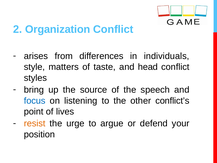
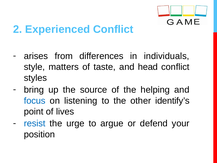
Organization: Organization -> Experienced (58, 29)
speech: speech -> helping (155, 90)
conflict’s: conflict’s -> identify’s (172, 101)
resist colour: orange -> blue (35, 123)
